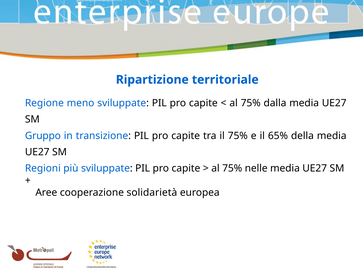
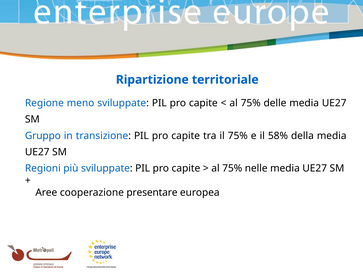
dalla: dalla -> delle (275, 103)
65%: 65% -> 58% (278, 136)
solidarietà: solidarietà -> presentare (152, 193)
